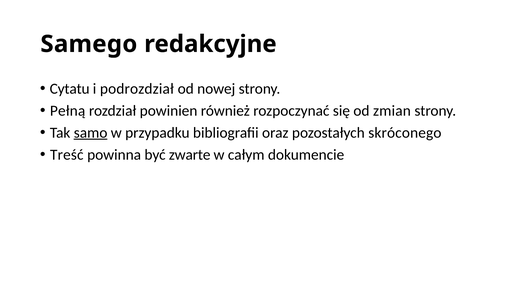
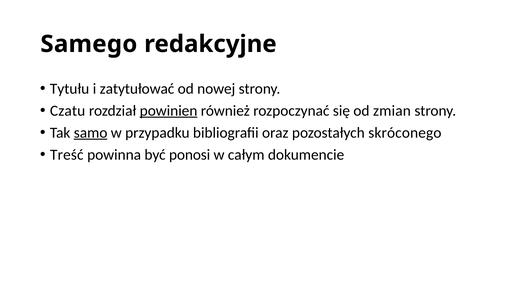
Cytatu: Cytatu -> Tytułu (70, 89)
podrozdział: podrozdział -> zatytułować (137, 89)
Pełną: Pełną -> Czatu (68, 111)
powinien underline: none -> present (169, 111)
zwarte: zwarte -> ponosi (190, 155)
